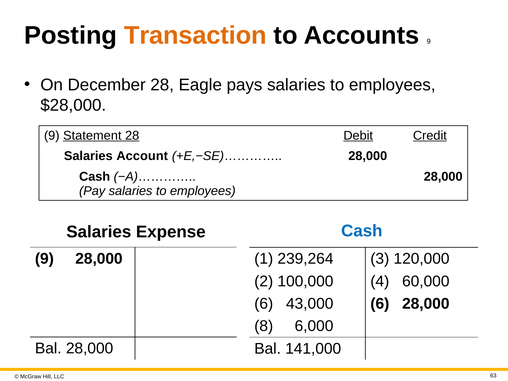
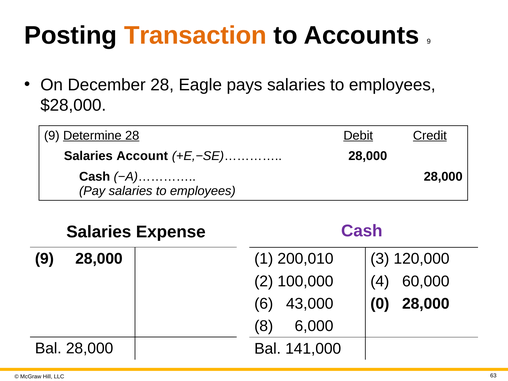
Statement: Statement -> Determine (92, 135)
Cash colour: blue -> purple (362, 231)
239,264: 239,264 -> 200,010 (305, 259)
43,000 6: 6 -> 0 (380, 304)
